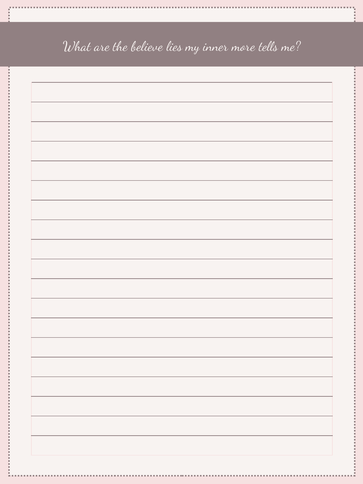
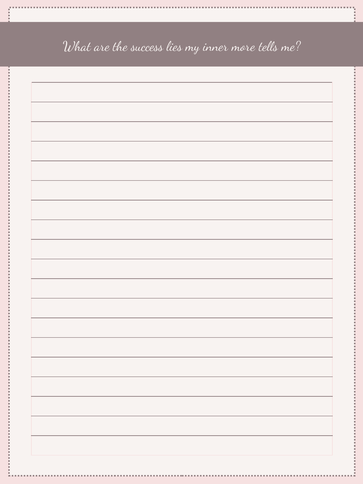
believe: believe -> success (147, 46)
